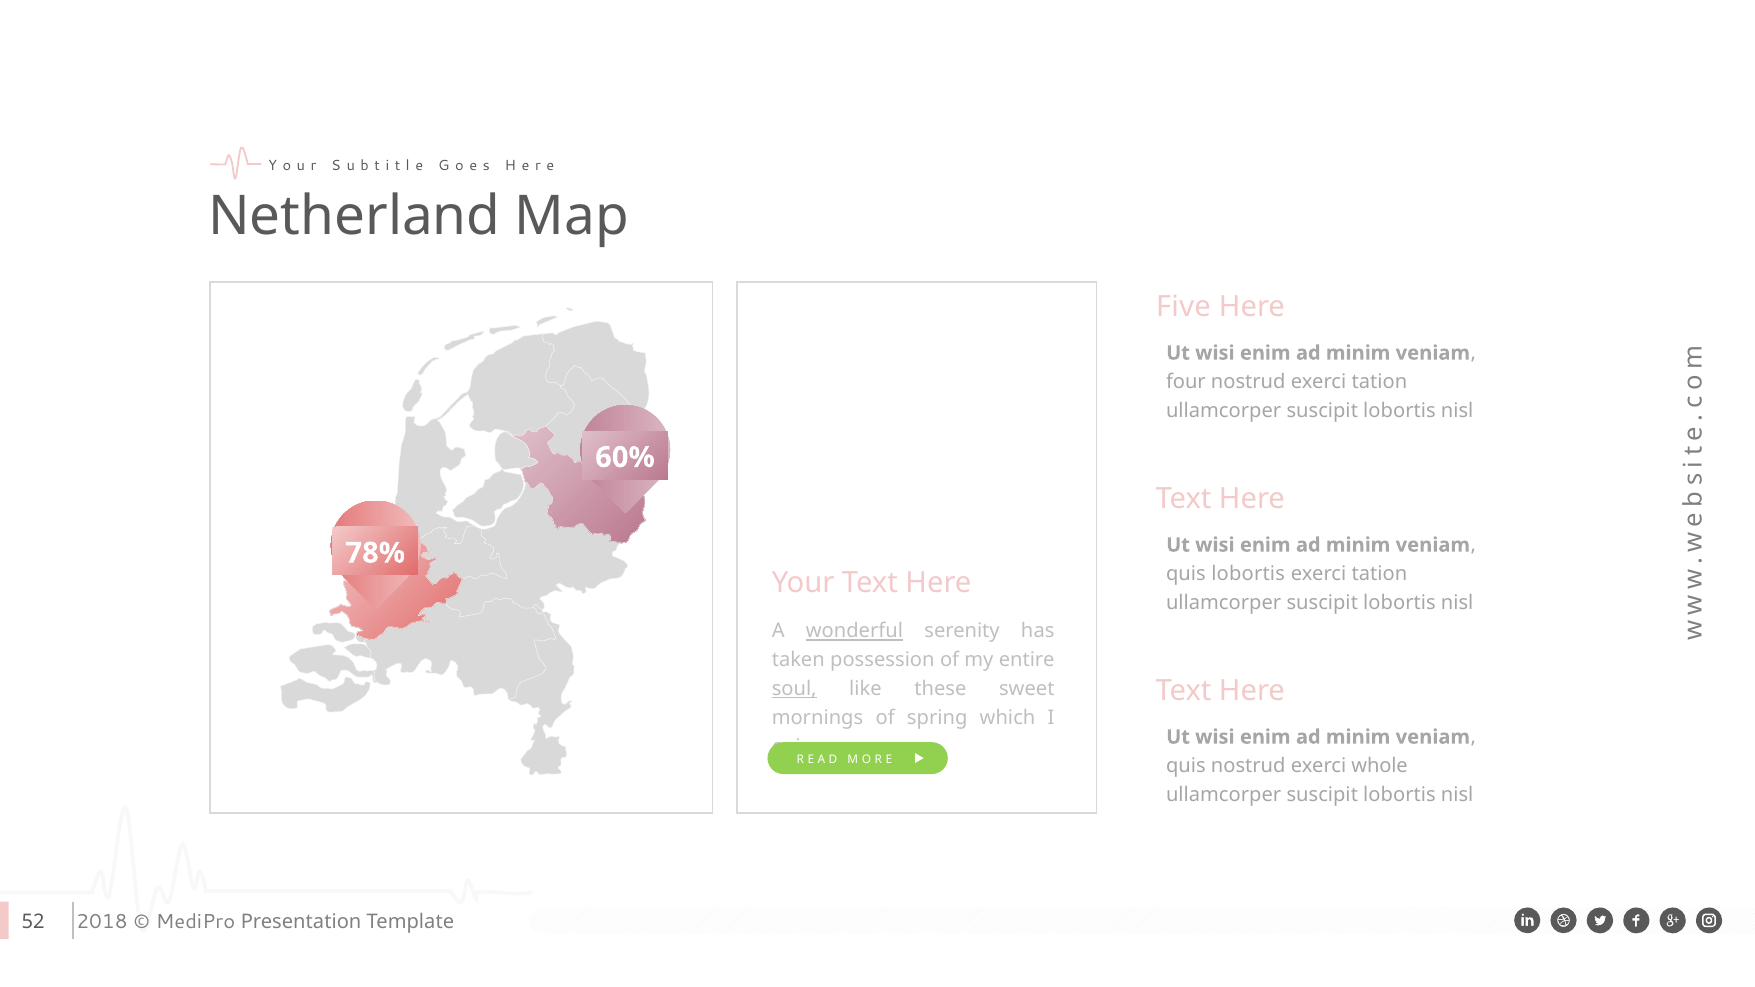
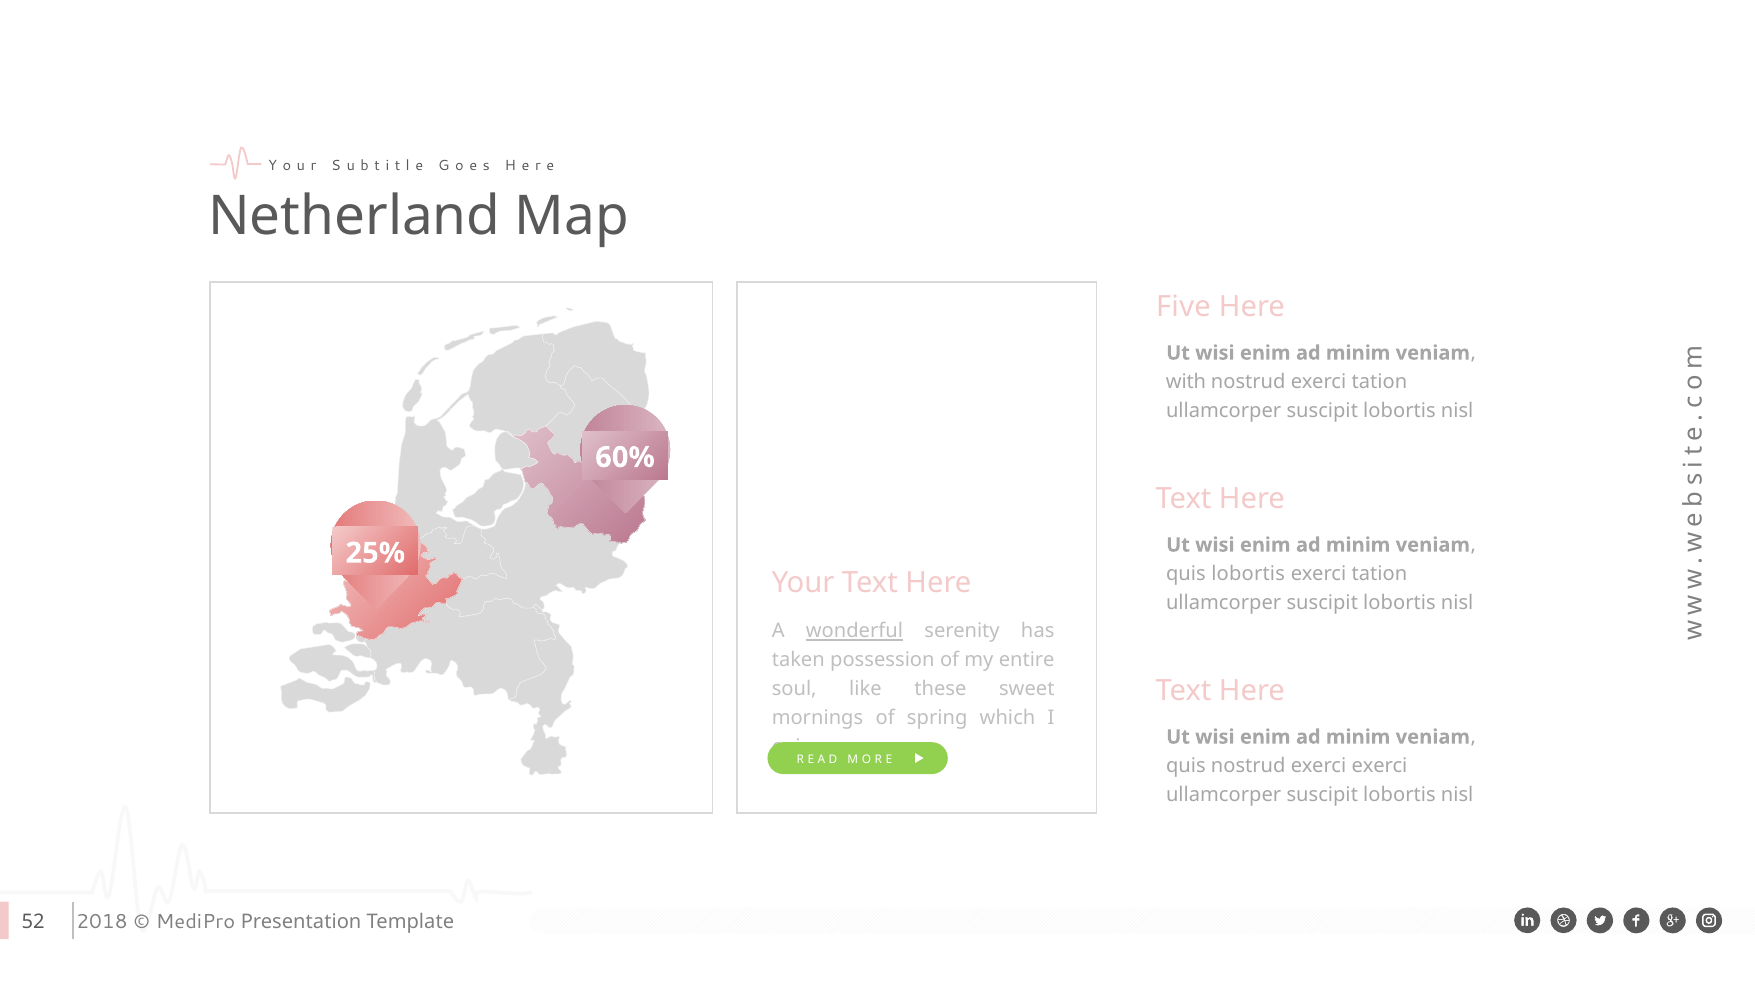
four: four -> with (1186, 382)
78%: 78% -> 25% (375, 553)
soul underline: present -> none (794, 689)
exerci whole: whole -> exerci (1380, 766)
